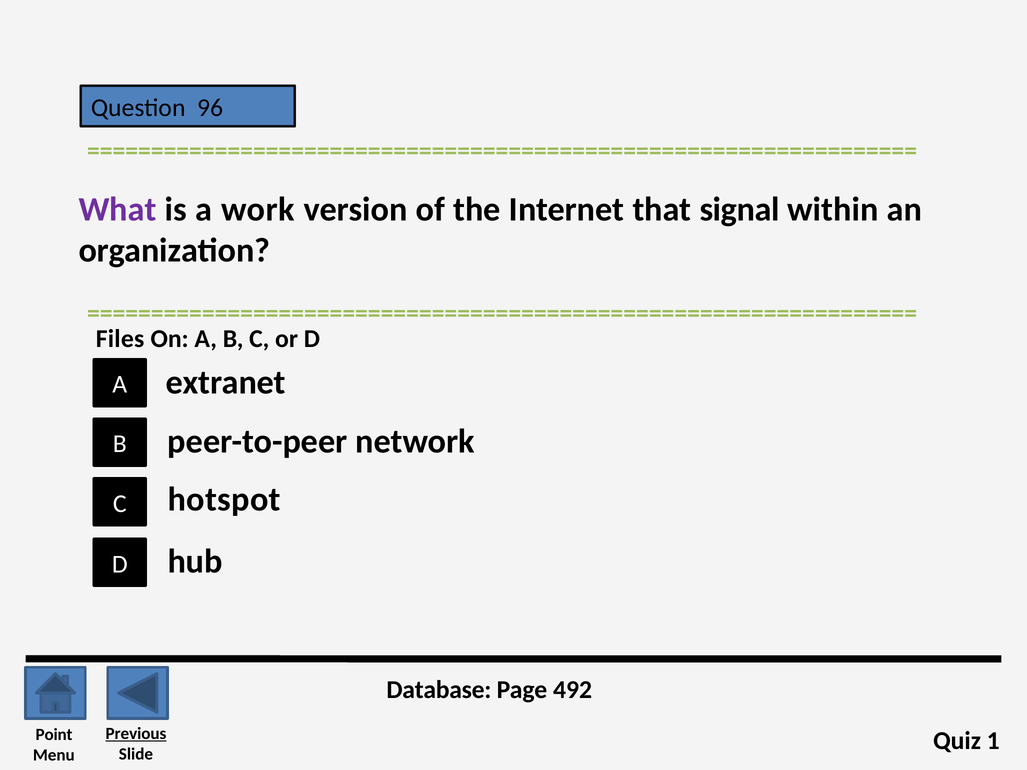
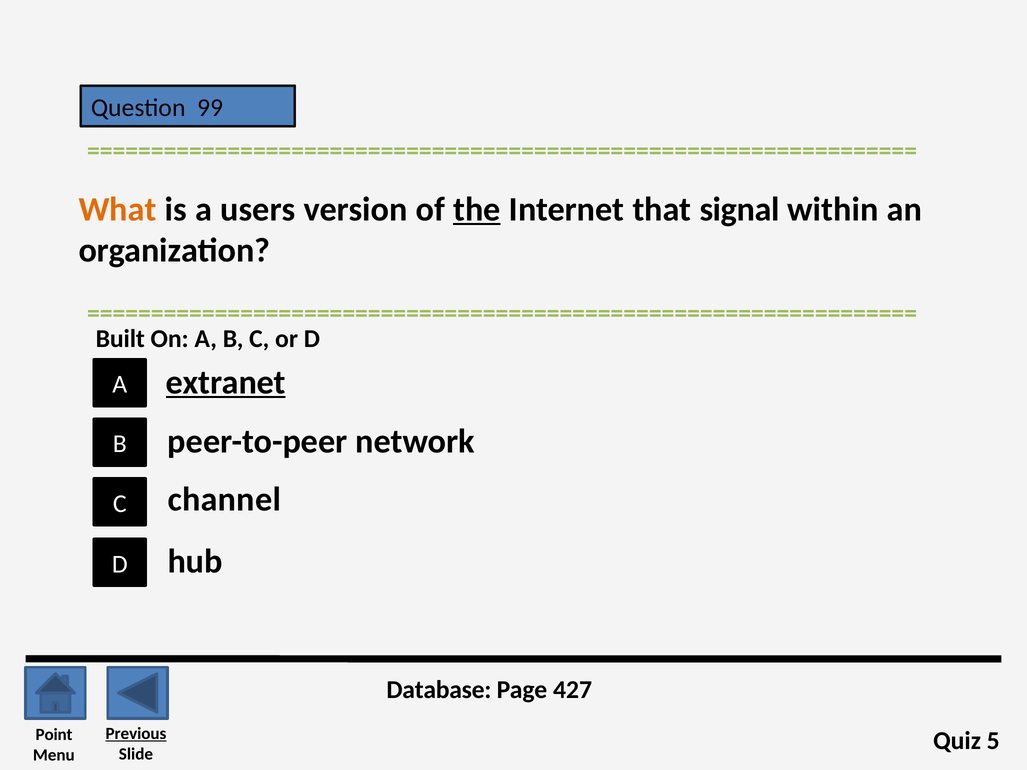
96: 96 -> 99 (210, 108)
What colour: purple -> orange (117, 209)
work: work -> users (258, 209)
the underline: none -> present (477, 209)
Files: Files -> Built (120, 339)
extranet underline: none -> present (226, 382)
hotspot: hotspot -> channel (224, 500)
492: 492 -> 427 (573, 690)
1: 1 -> 5 (993, 741)
